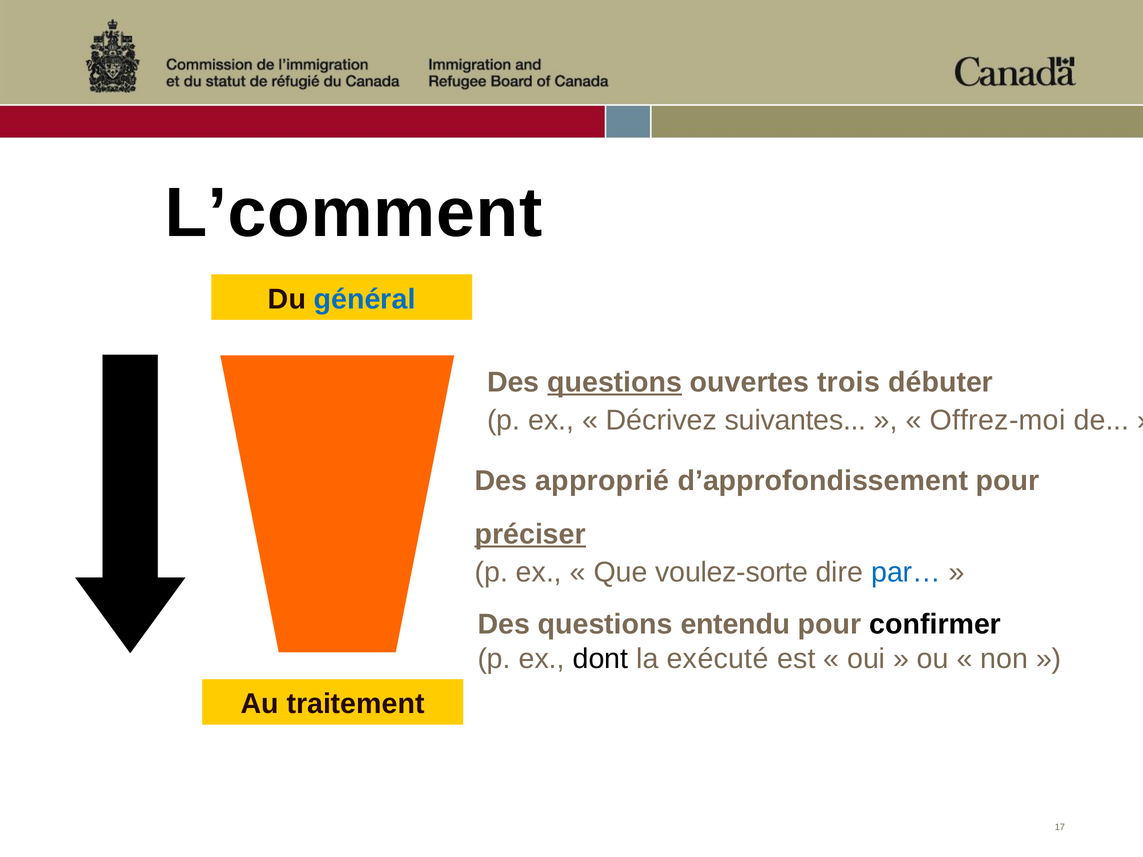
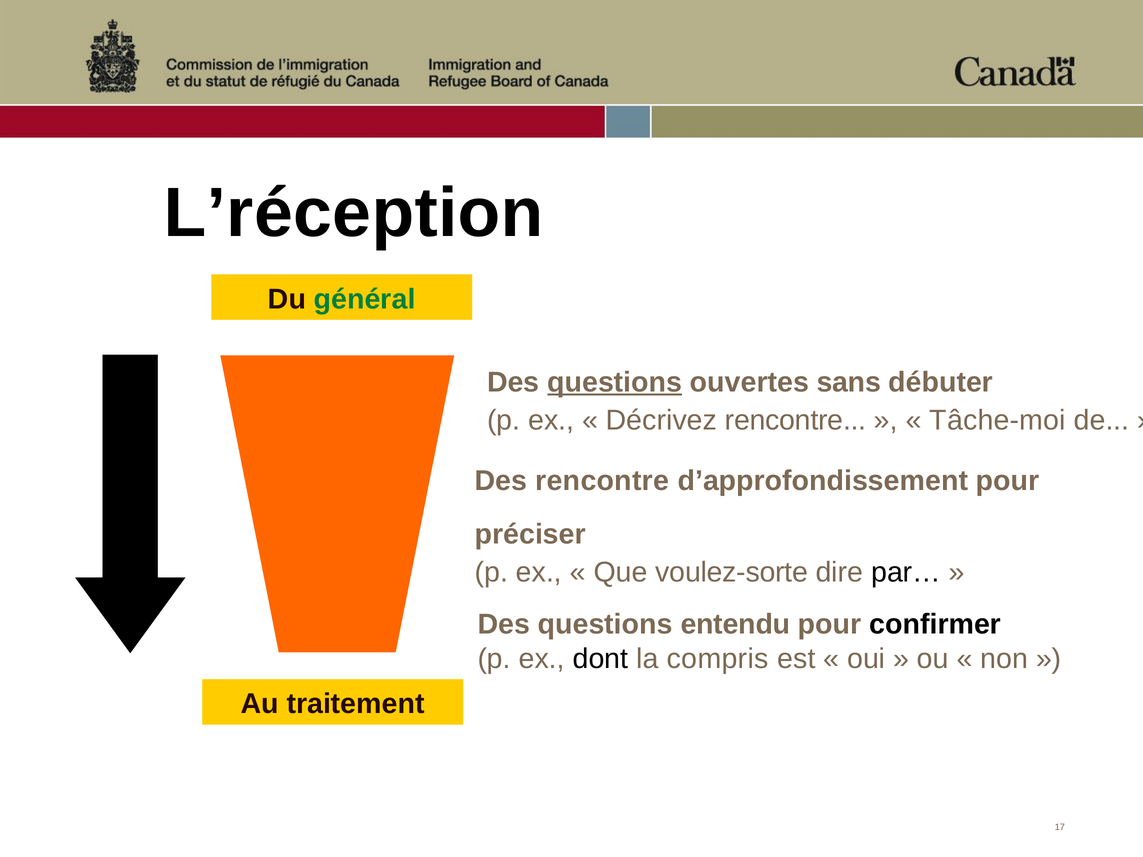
L’comment: L’comment -> L’réception (354, 213)
général colour: blue -> green (365, 299)
trois: trois -> sans (849, 382)
Décrivez suivantes: suivantes -> rencontre (796, 421)
Offrez-moi: Offrez-moi -> Tâche-moi (998, 421)
Des approprié: approprié -> rencontre (602, 481)
préciser underline: present -> none (530, 534)
par… colour: blue -> black (906, 573)
exécuté: exécuté -> compris (718, 659)
